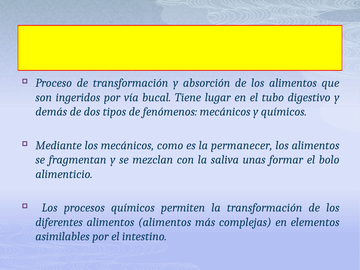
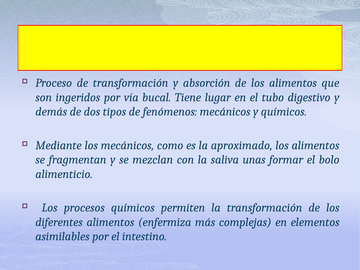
permanecer: permanecer -> aproximado (242, 145)
alimentos alimentos: alimentos -> enfermiza (165, 222)
